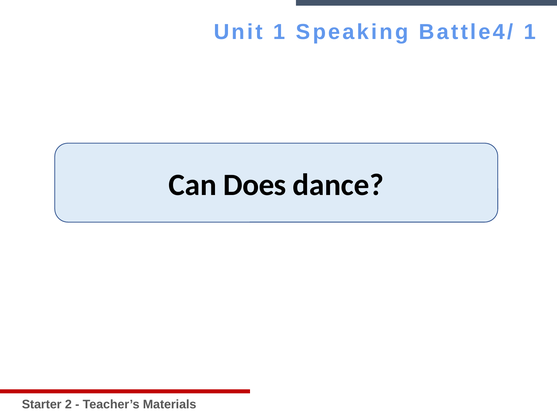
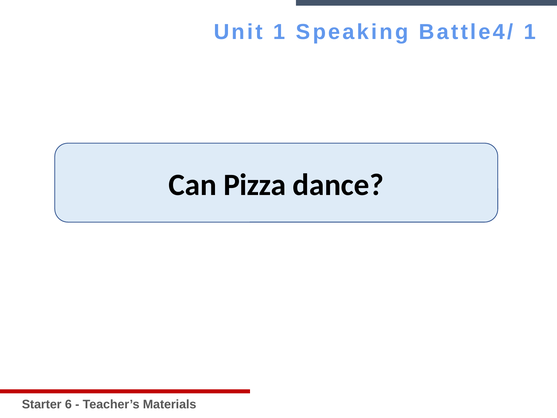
Does: Does -> Pizza (255, 185)
2: 2 -> 6 (68, 404)
